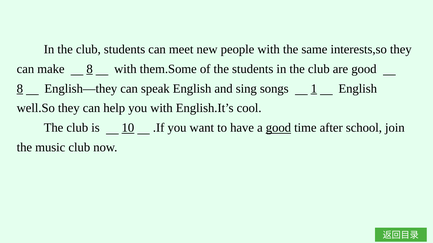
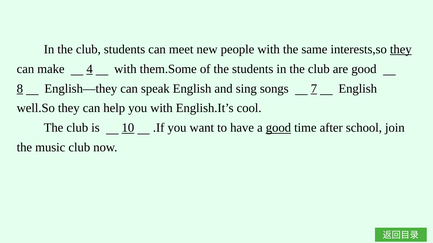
they underline: none -> present (401, 49)
make 8: 8 -> 4 (90, 69)
1: 1 -> 7 (314, 89)
